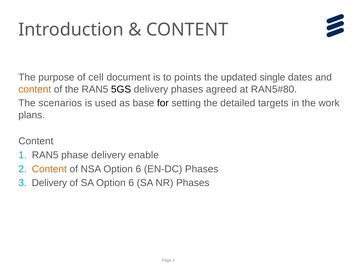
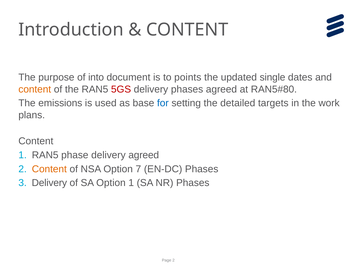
cell: cell -> into (96, 77)
5GS colour: black -> red (121, 89)
scenarios: scenarios -> emissions (60, 103)
for colour: black -> blue (163, 103)
delivery enable: enable -> agreed (144, 155)
NSA Option 6: 6 -> 7 (138, 169)
SA Option 6: 6 -> 1 (131, 183)
